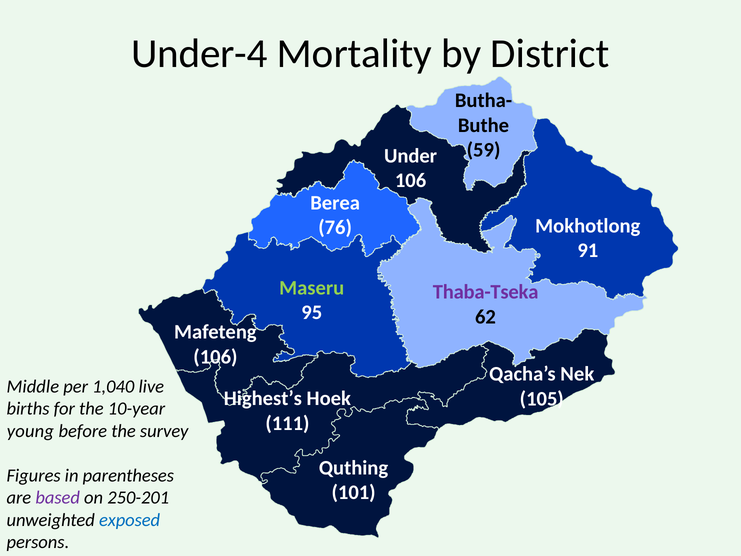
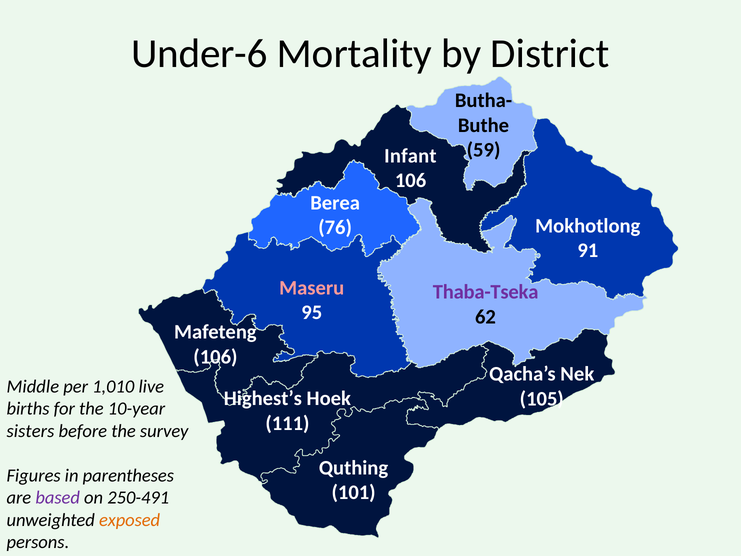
Under-4: Under-4 -> Under-6 (199, 53)
Under: Under -> Infant (410, 156)
Maseru colour: light green -> pink (312, 288)
1,040: 1,040 -> 1,010 (113, 386)
young: young -> sisters (30, 431)
250-201: 250-201 -> 250-491 (138, 498)
exposed colour: blue -> orange (130, 520)
